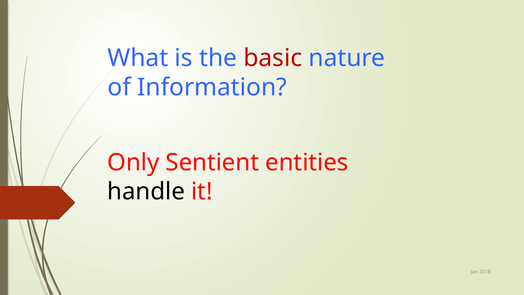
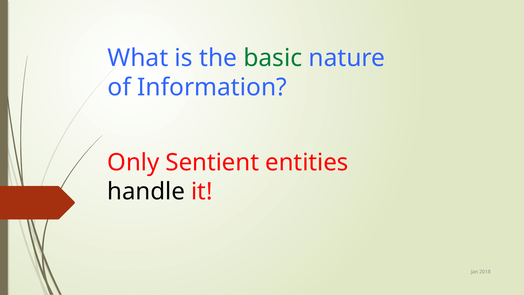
basic colour: red -> green (273, 58)
